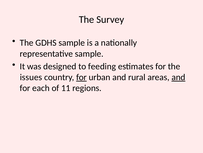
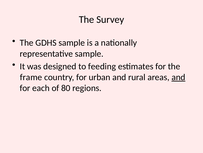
issues: issues -> frame (31, 77)
for underline: present -> none (81, 77)
11: 11 -> 80 (66, 88)
